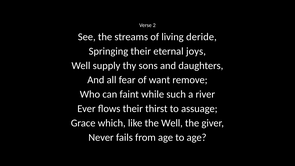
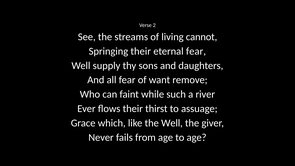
deride: deride -> cannot (202, 37)
eternal joys: joys -> fear (196, 51)
